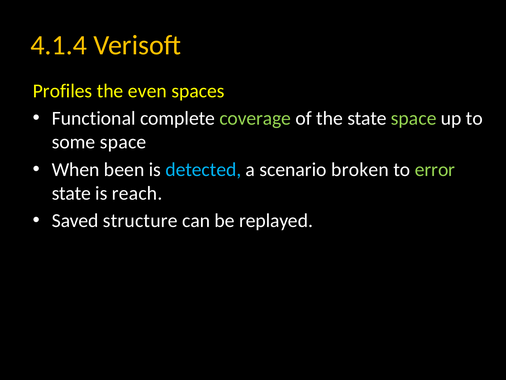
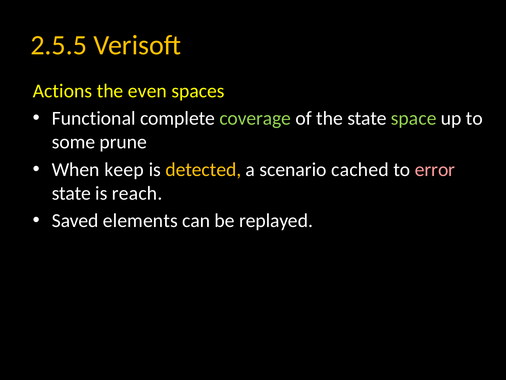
4.1.4: 4.1.4 -> 2.5.5 (59, 45)
Profiles: Profiles -> Actions (62, 91)
some space: space -> prune (123, 142)
been: been -> keep (124, 169)
detected colour: light blue -> yellow (203, 169)
broken: broken -> cached (360, 169)
error colour: light green -> pink (435, 169)
structure: structure -> elements (140, 220)
